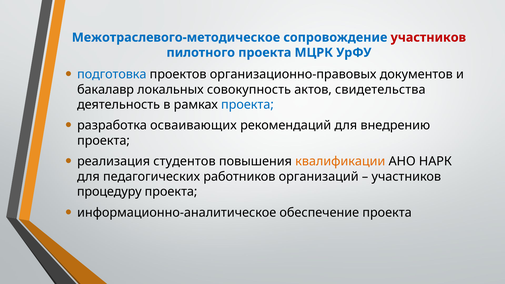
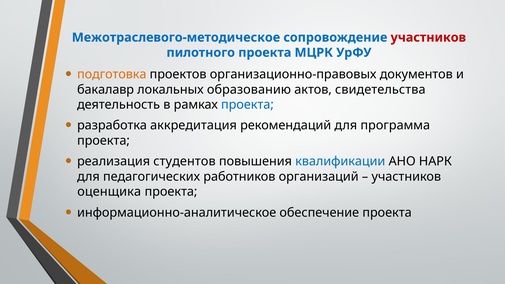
подготовка colour: blue -> orange (112, 74)
совокупность: совокупность -> образованию (249, 90)
осваивающих: осваивающих -> аккредитация (193, 126)
внедрению: внедрению -> программа (395, 126)
квалификации colour: orange -> blue (340, 161)
процедуру: процедуру -> оценщика (109, 192)
